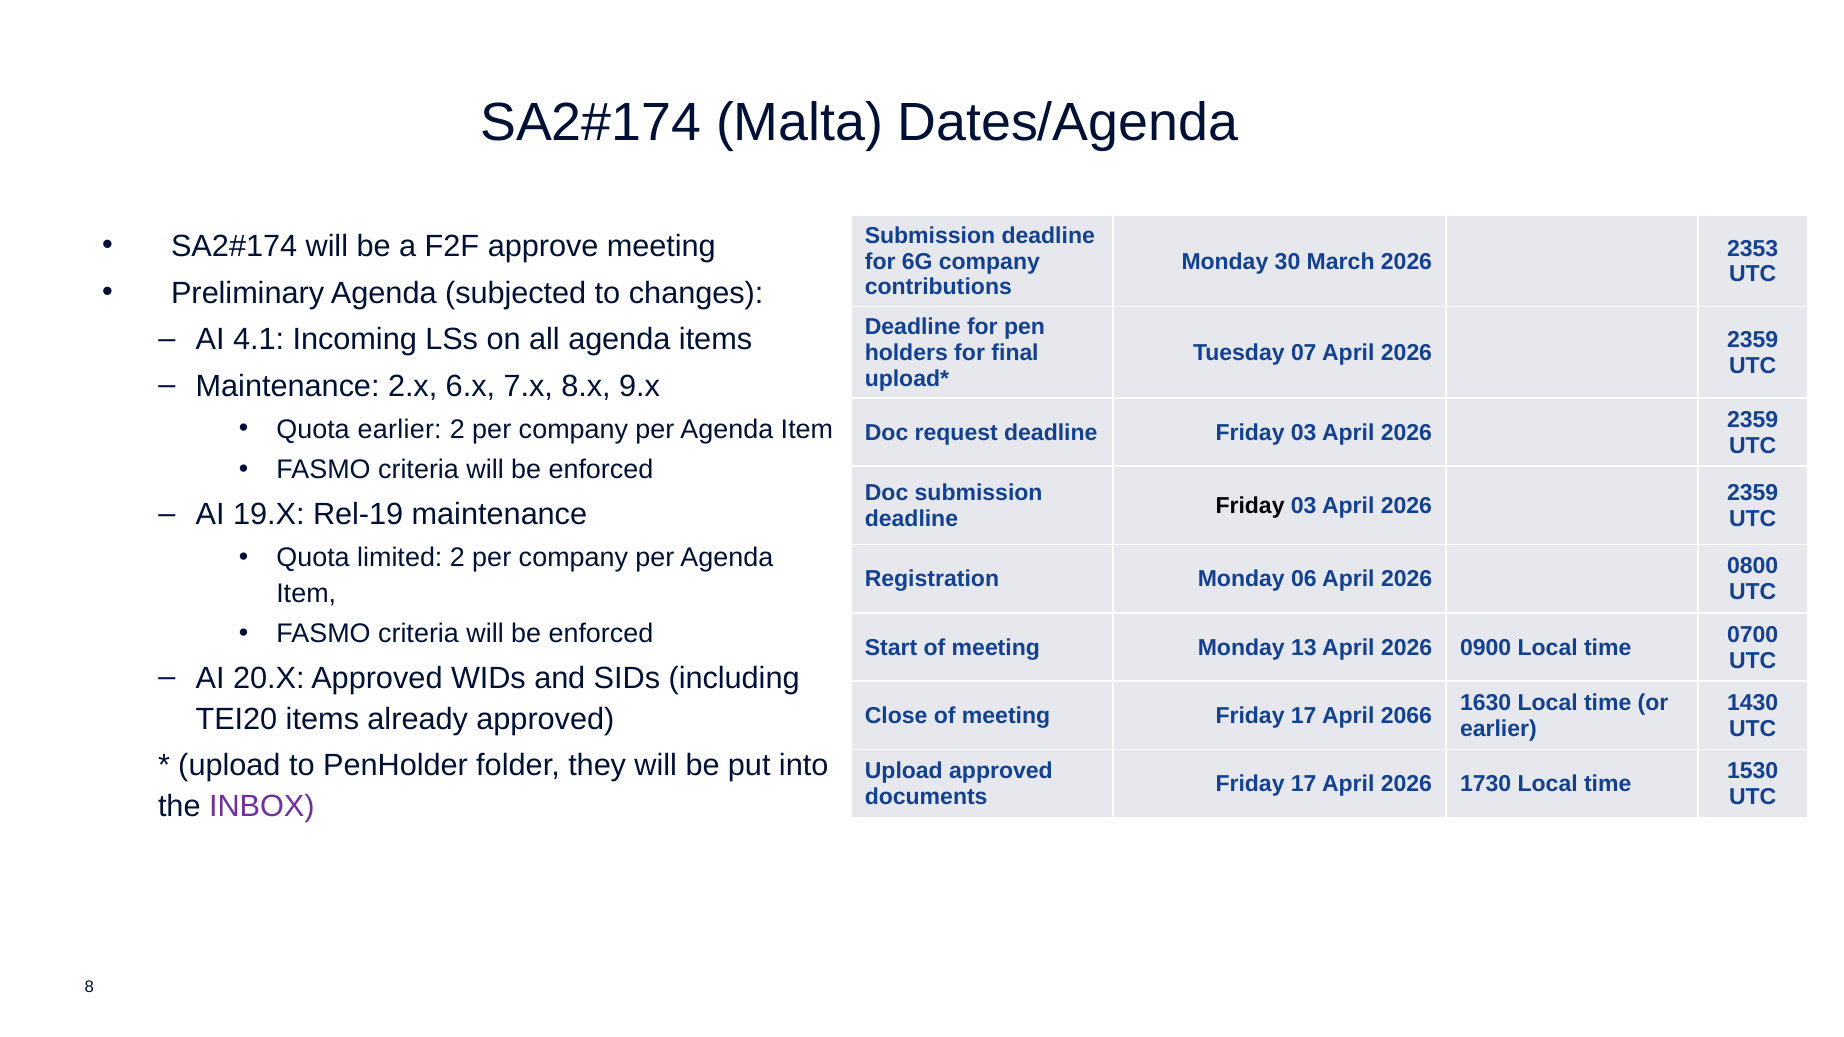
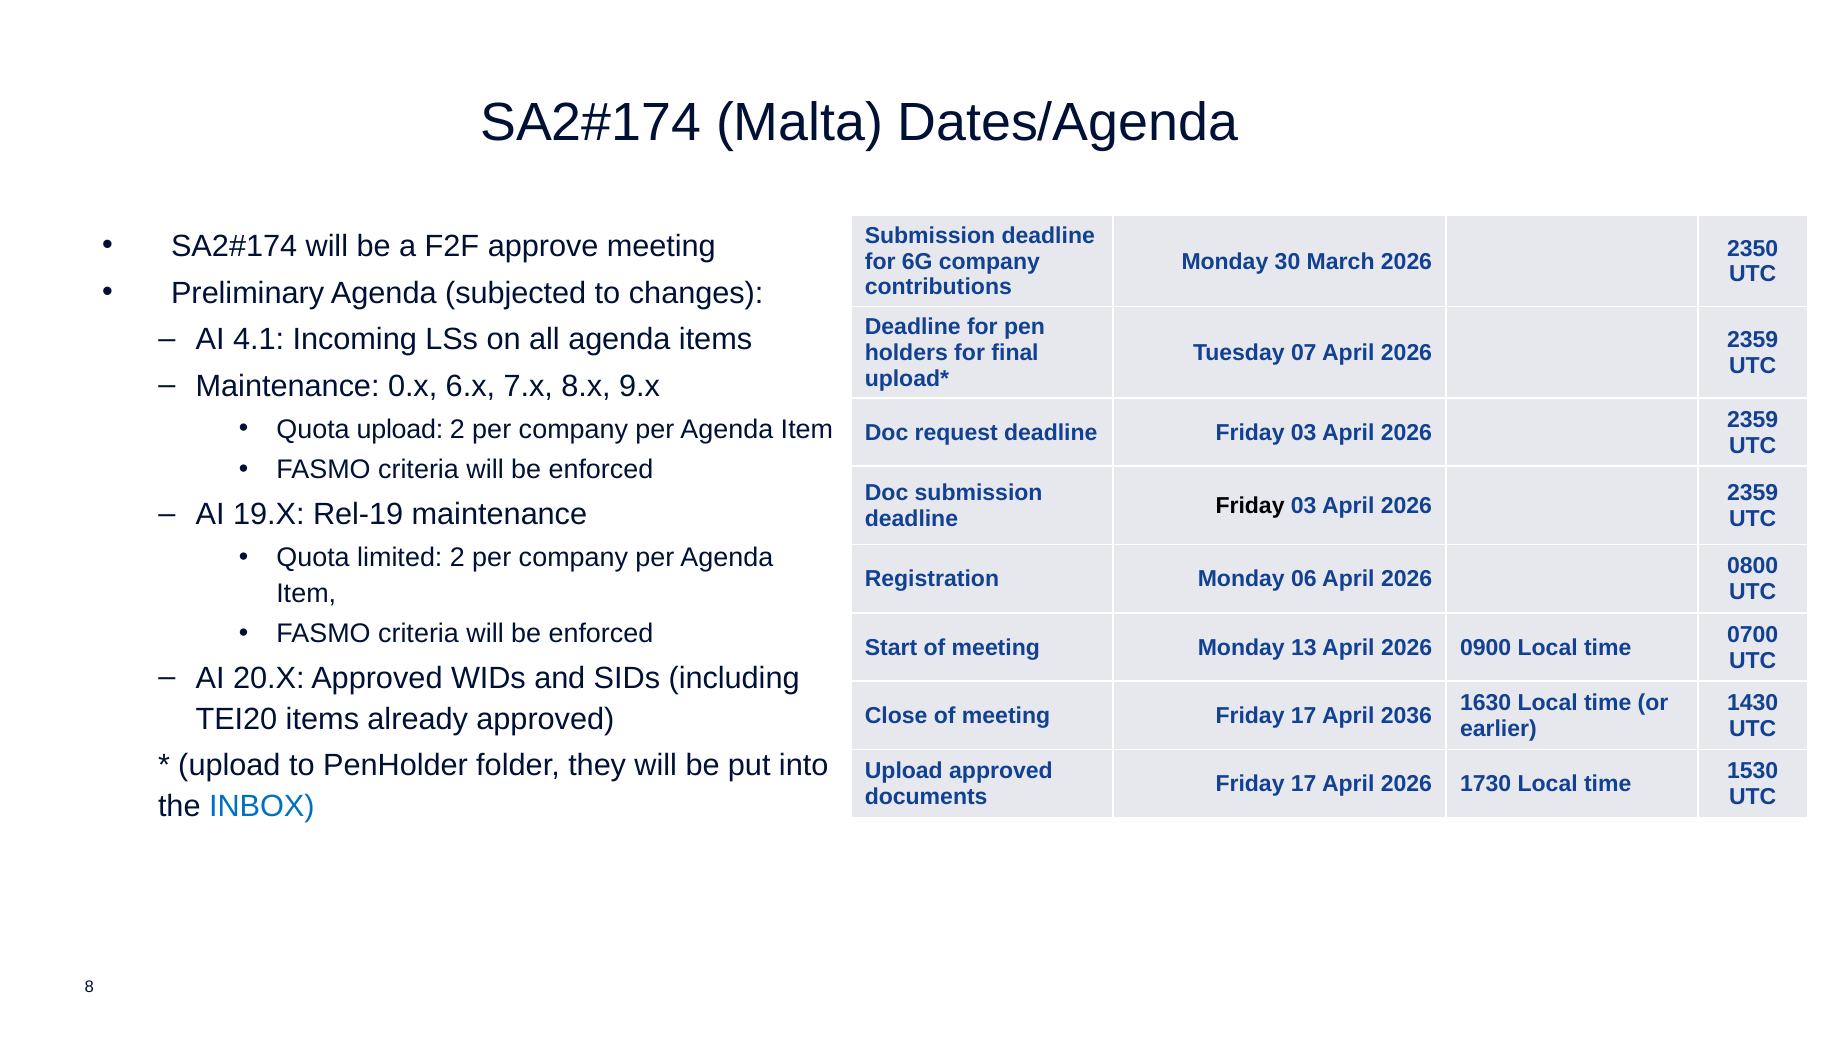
2353: 2353 -> 2350 (1753, 249)
2.x: 2.x -> 0.x (413, 386)
Quota earlier: earlier -> upload (400, 429)
2066: 2066 -> 2036 (1406, 716)
INBOX colour: purple -> blue (262, 806)
